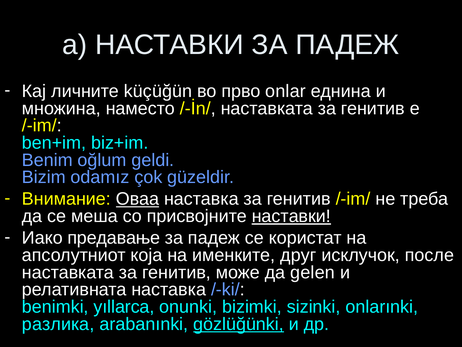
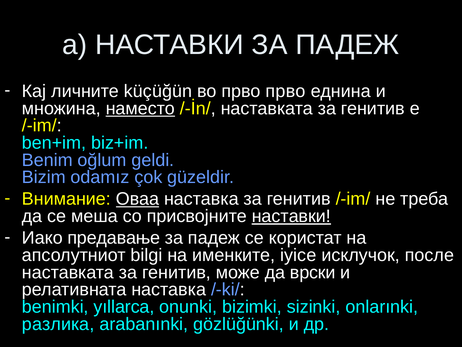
прво onlar: onlar -> прво (286, 91)
наместо underline: none -> present (140, 108)
која: која -> bilgi (147, 255)
друг: друг -> iyice (298, 255)
gelen: gelen -> врски (313, 272)
gözlüğünki underline: present -> none (239, 324)
